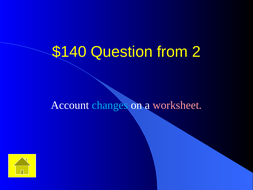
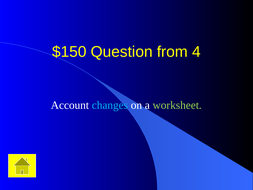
$140: $140 -> $150 (69, 52)
2: 2 -> 4 (196, 52)
worksheet colour: pink -> light green (177, 105)
